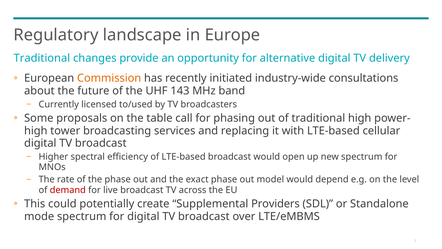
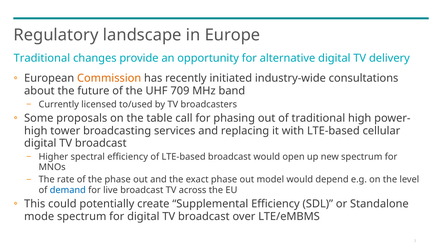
143: 143 -> 709 (180, 91)
demand colour: red -> blue (68, 190)
Supplemental Providers: Providers -> Efficiency (275, 204)
